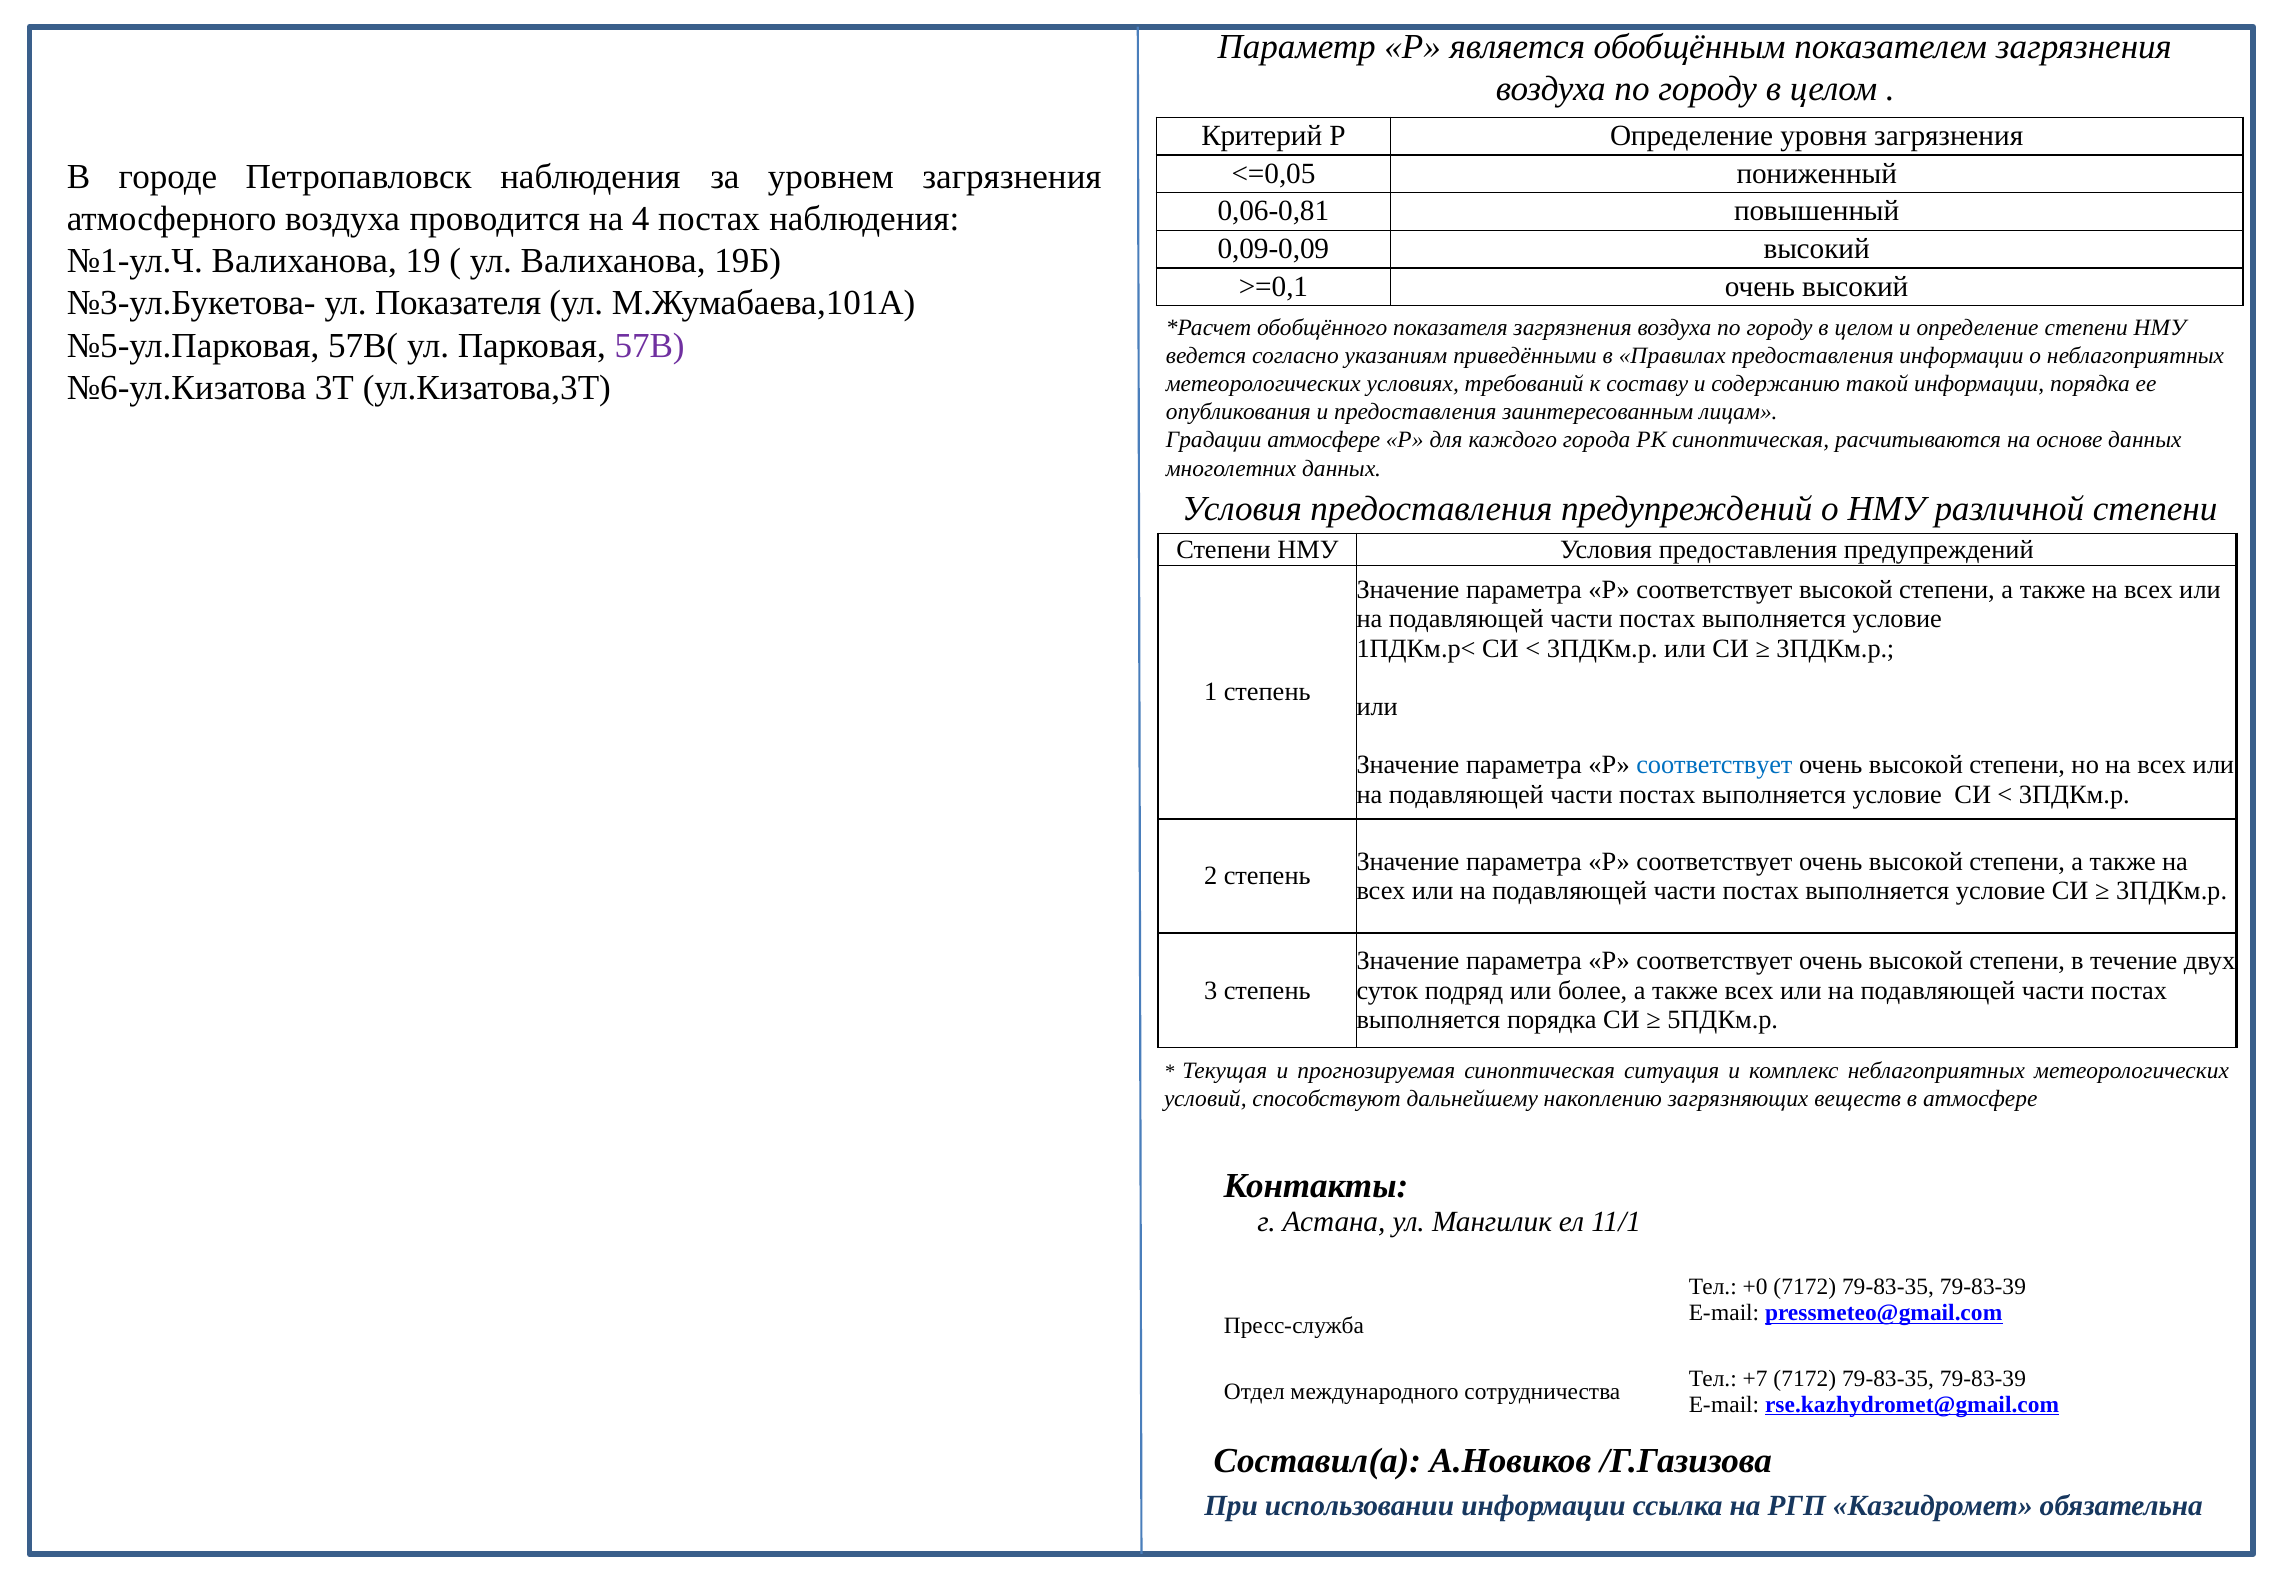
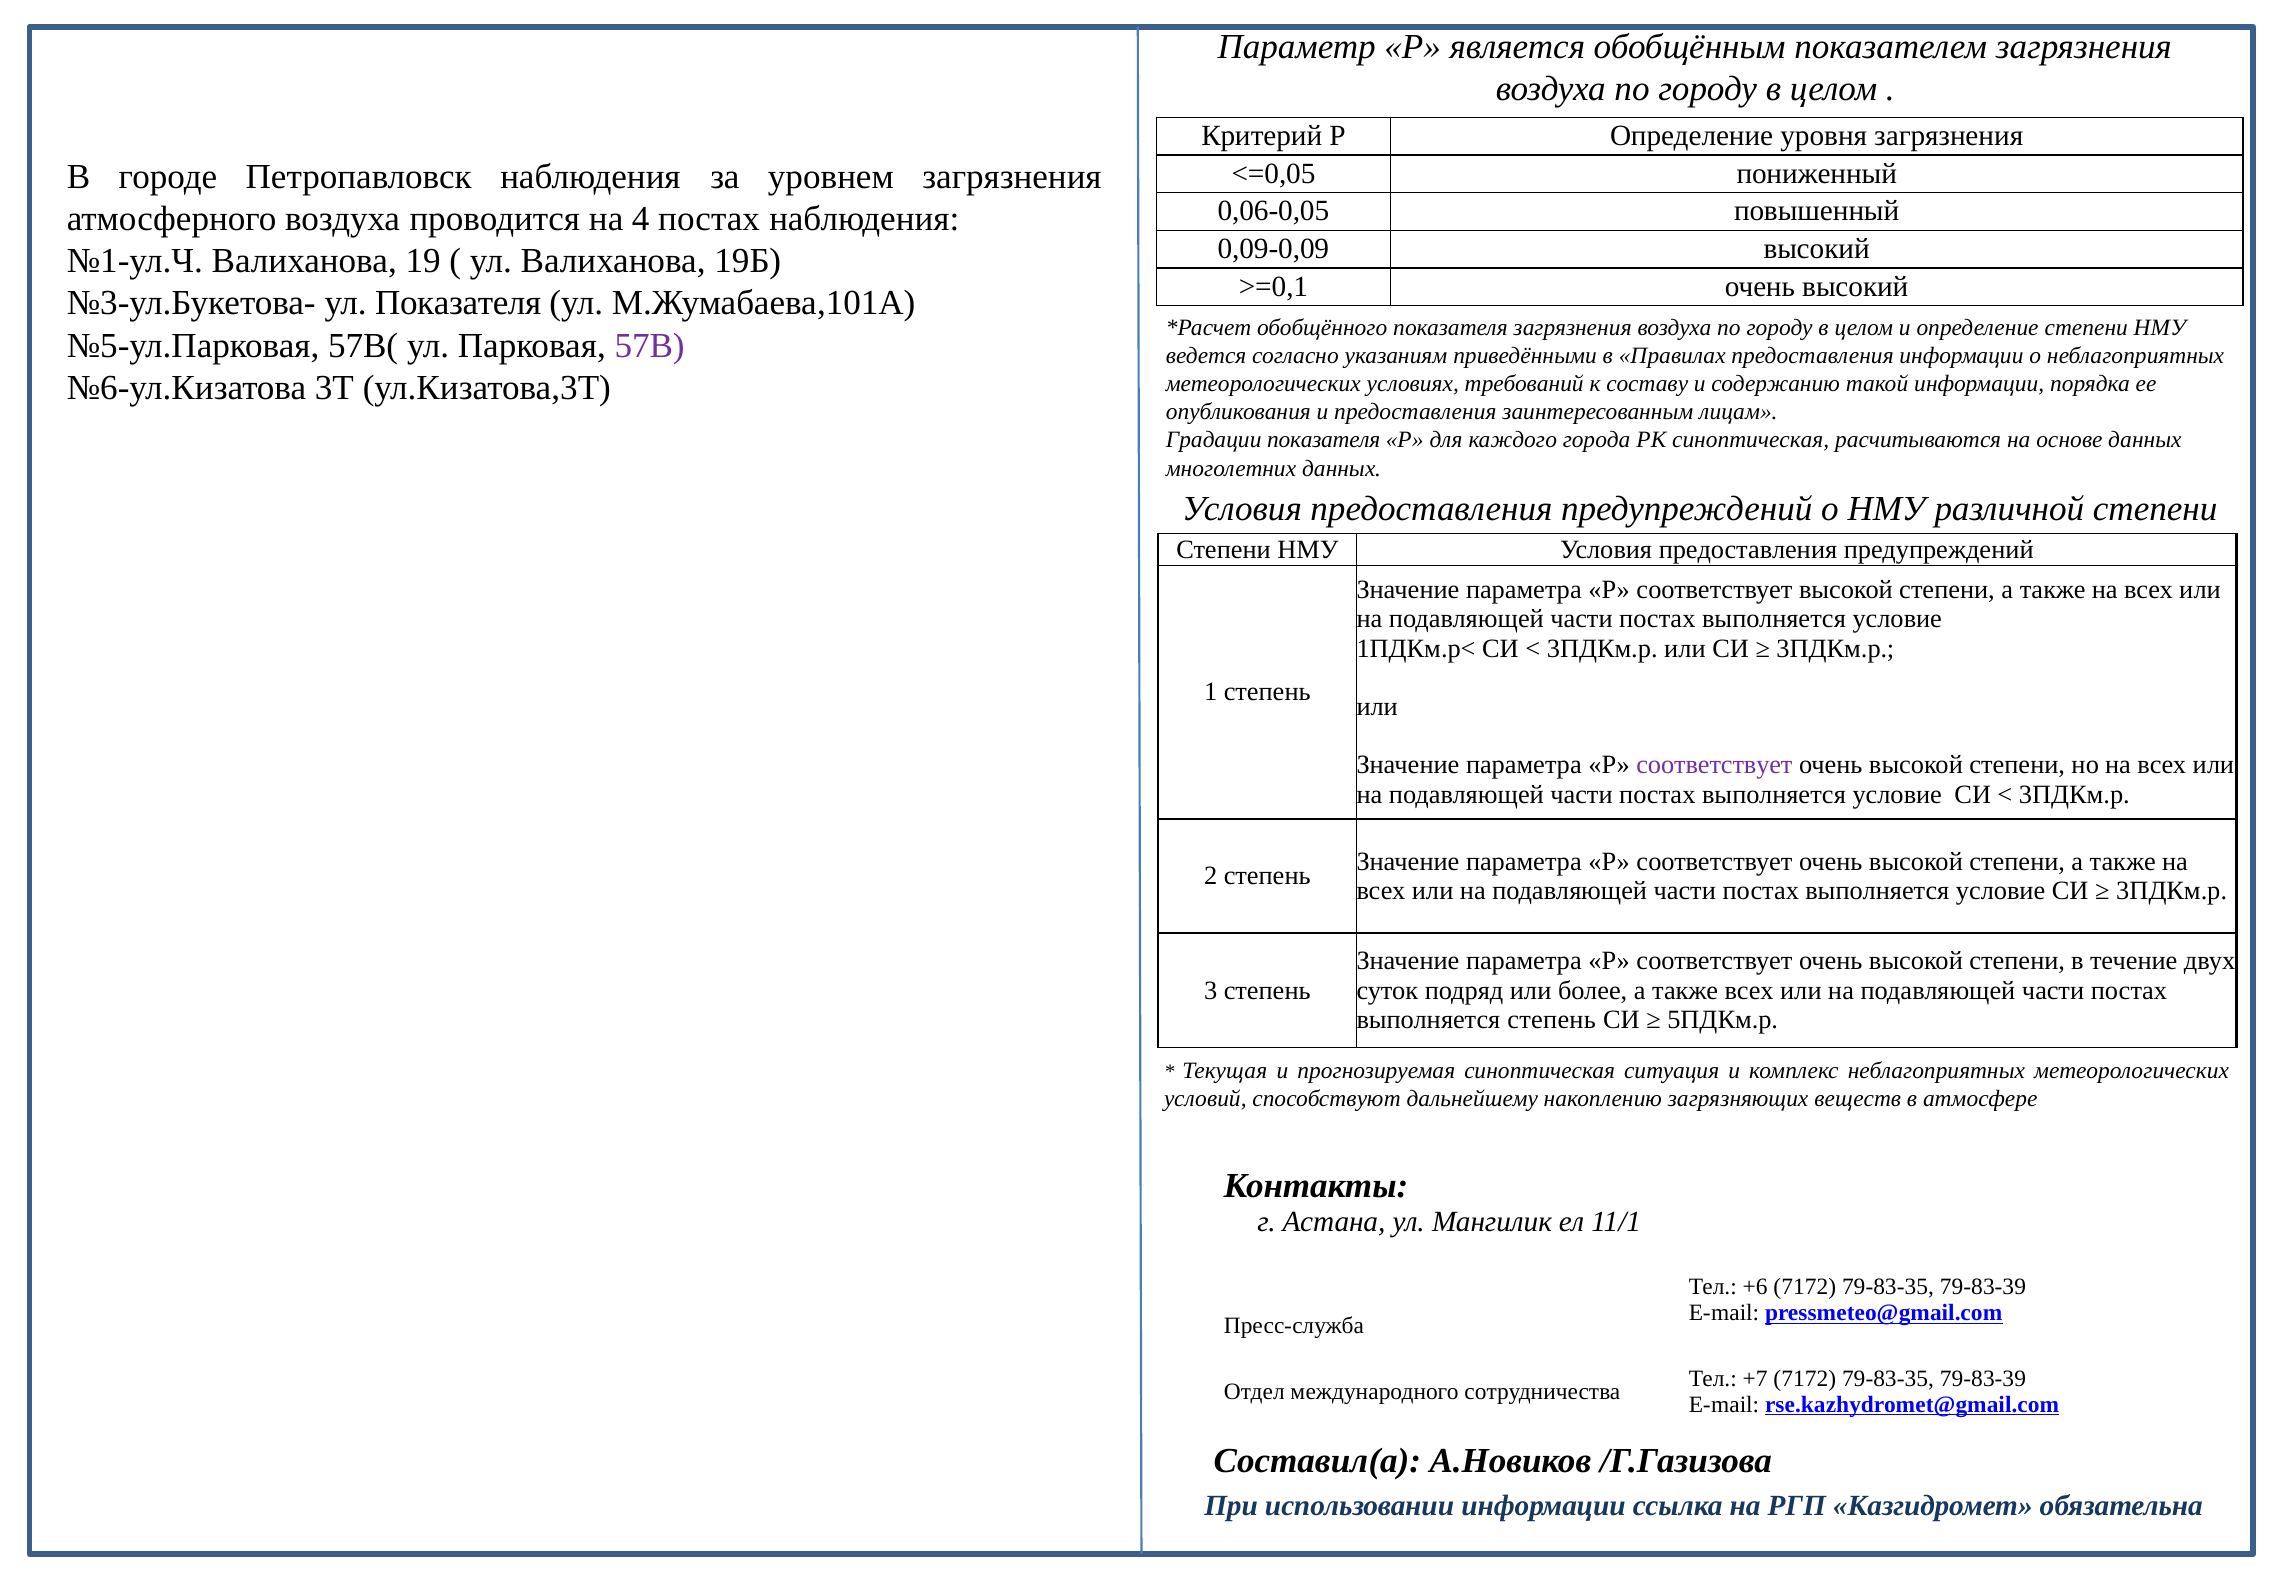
0,06-0,81: 0,06-0,81 -> 0,06-0,05 (1273, 211)
Градации атмосфере: атмосфере -> показателя (1324, 440)
соответствует colour: blue -> purple (1714, 765)
выполняется порядка: порядка -> степень (1552, 1019)
+0: +0 -> +6 (1755, 1287)
